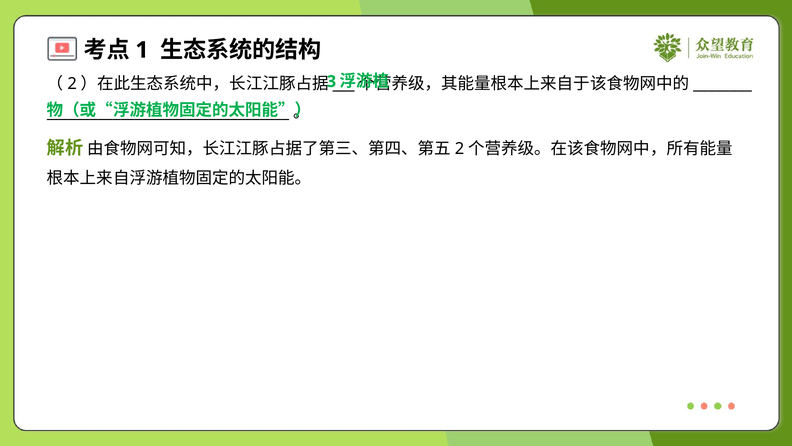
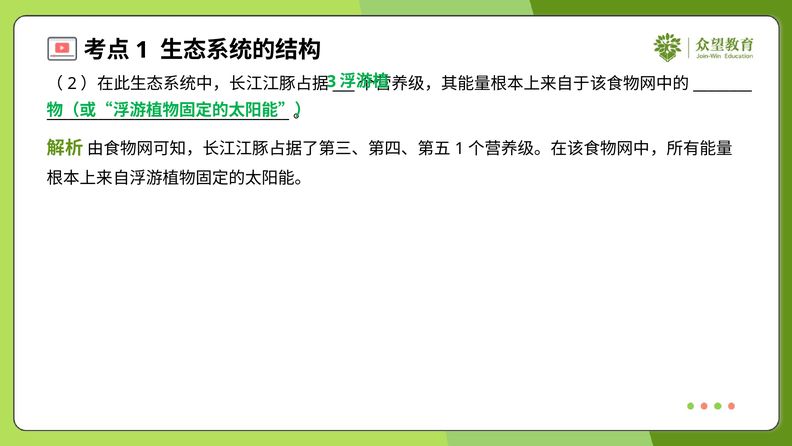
2: 2 -> 1 (460, 149)
